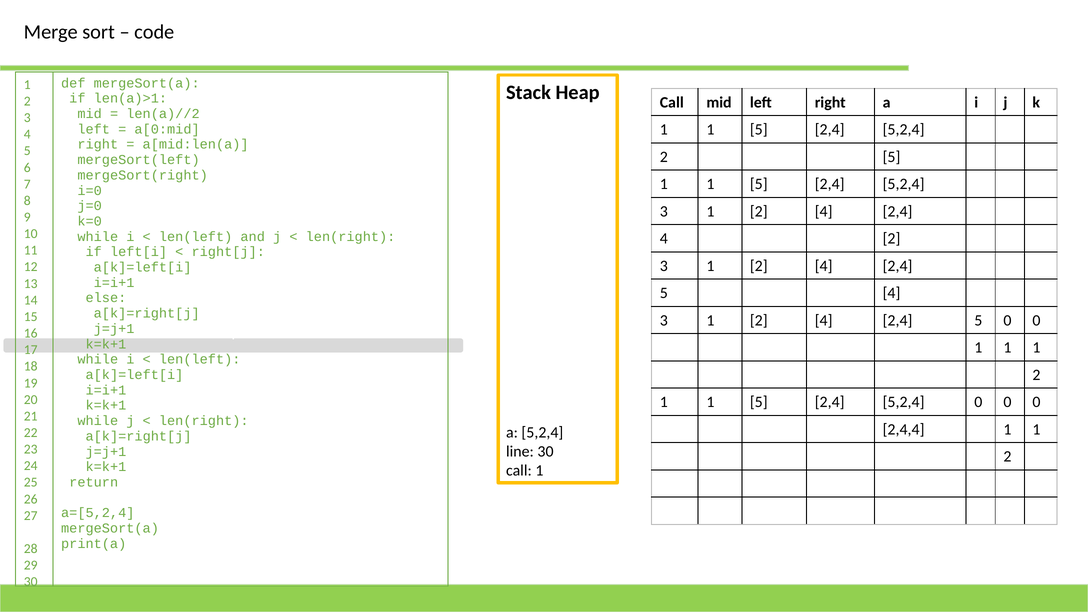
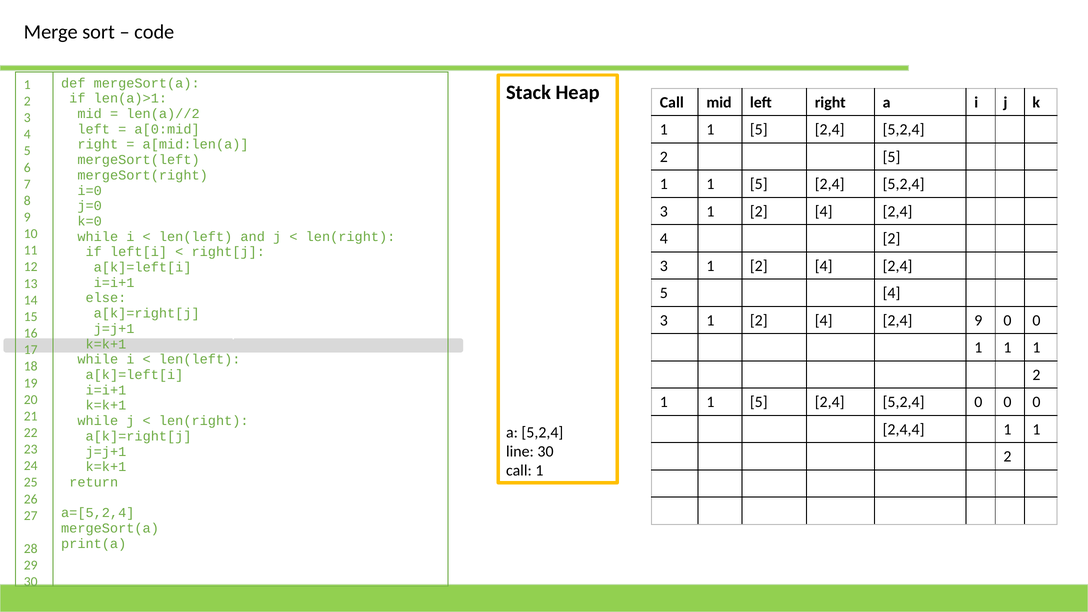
5: 5 -> 9 (978, 320)
